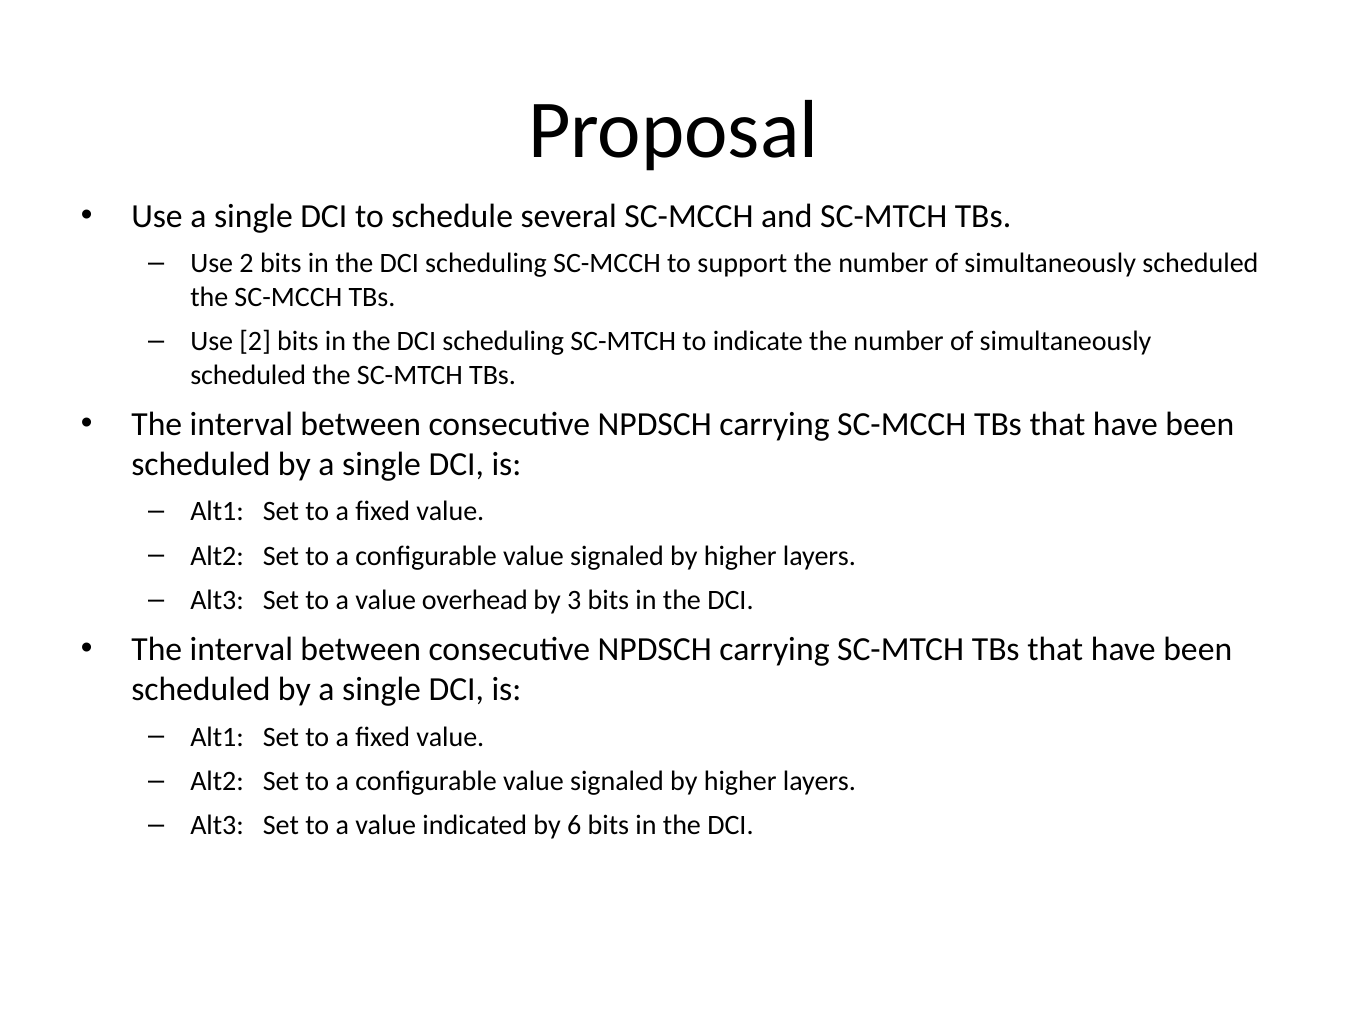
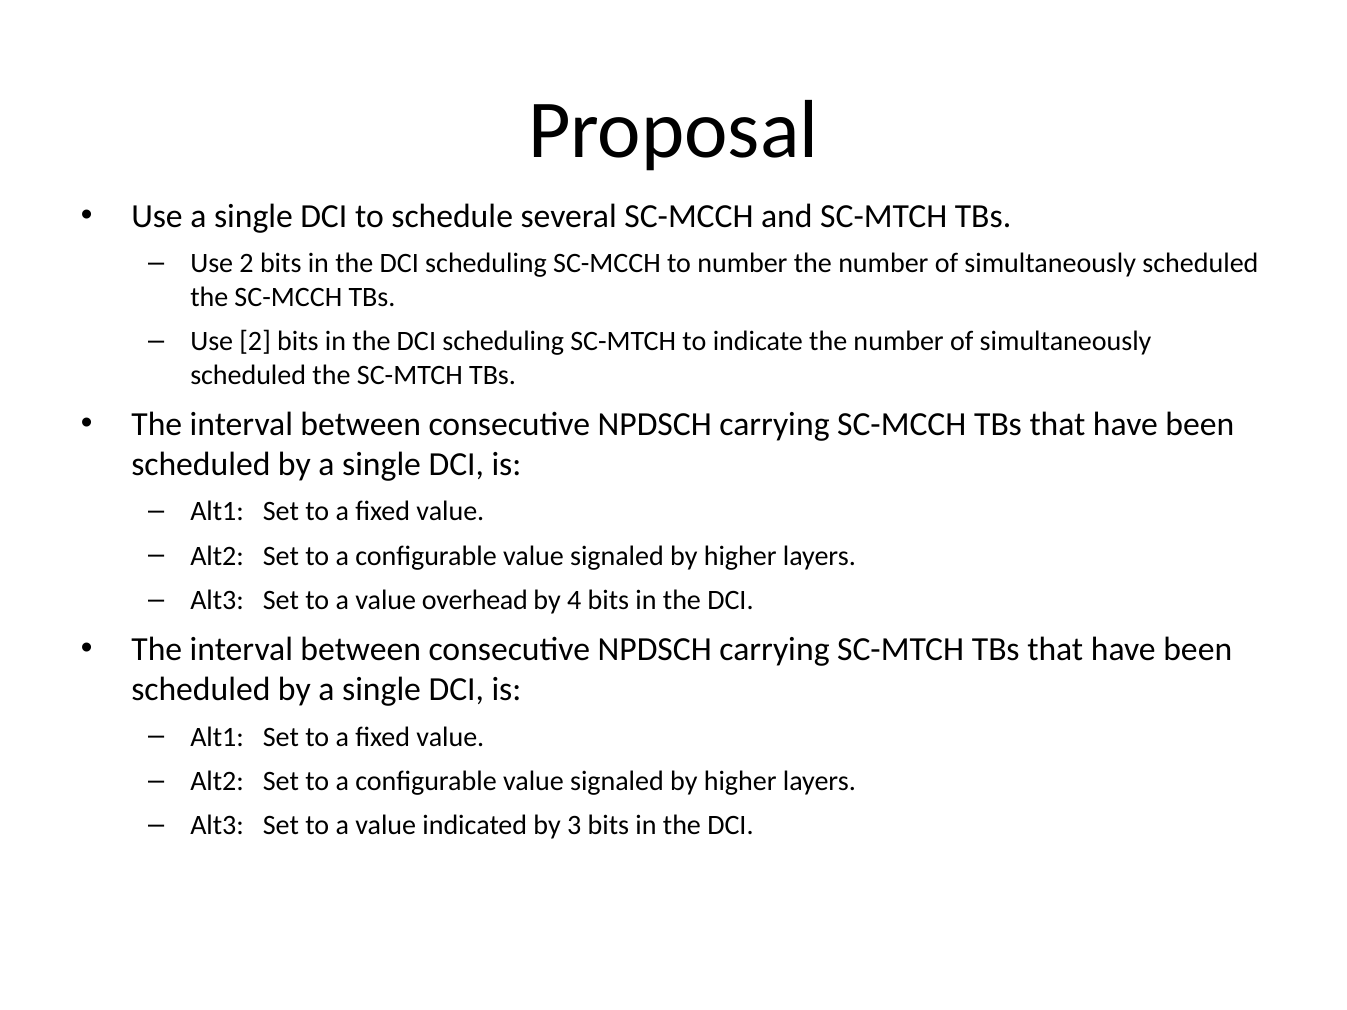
to support: support -> number (742, 263)
3: 3 -> 4 (574, 600)
6: 6 -> 3 (574, 826)
